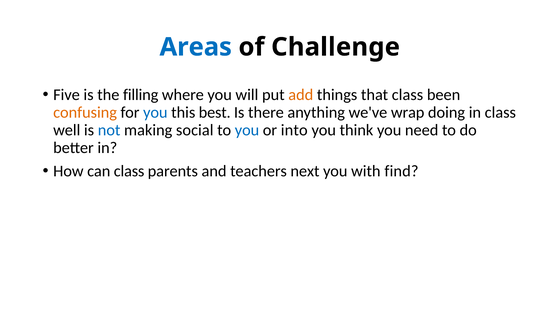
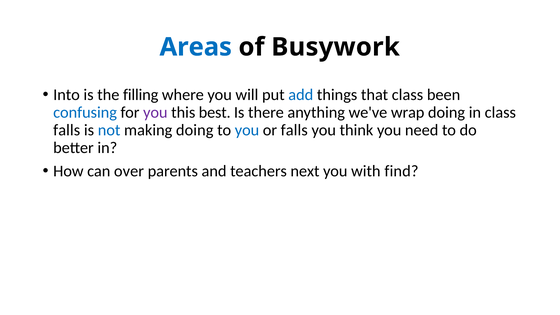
Challenge: Challenge -> Busywork (336, 47)
Five: Five -> Into (67, 95)
add colour: orange -> blue (301, 95)
confusing colour: orange -> blue (85, 112)
you colour: blue -> purple (155, 112)
well: well -> falls (67, 130)
making social: social -> doing (195, 130)
or into: into -> falls (294, 130)
can class: class -> over (129, 171)
